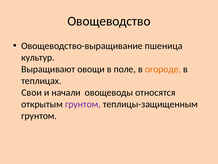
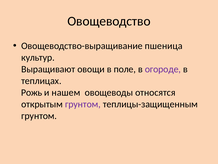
огороде colour: orange -> purple (163, 69)
Свои: Свои -> Рожь (32, 92)
начали: начали -> нашем (66, 92)
